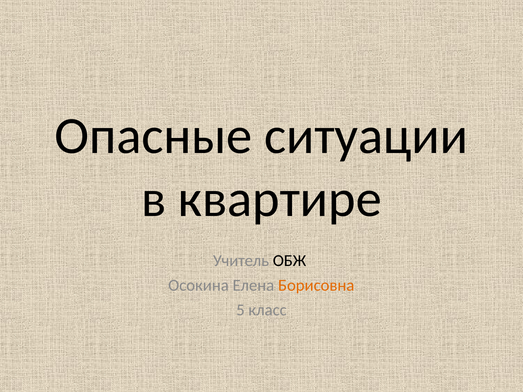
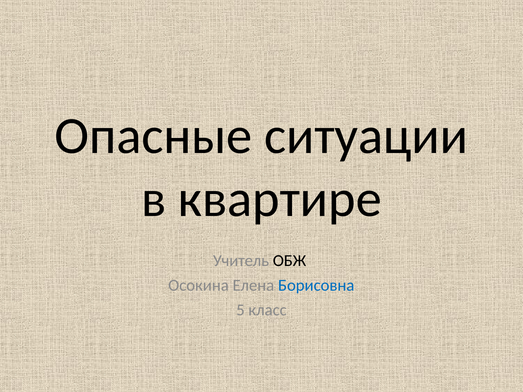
Борисовна colour: orange -> blue (316, 285)
